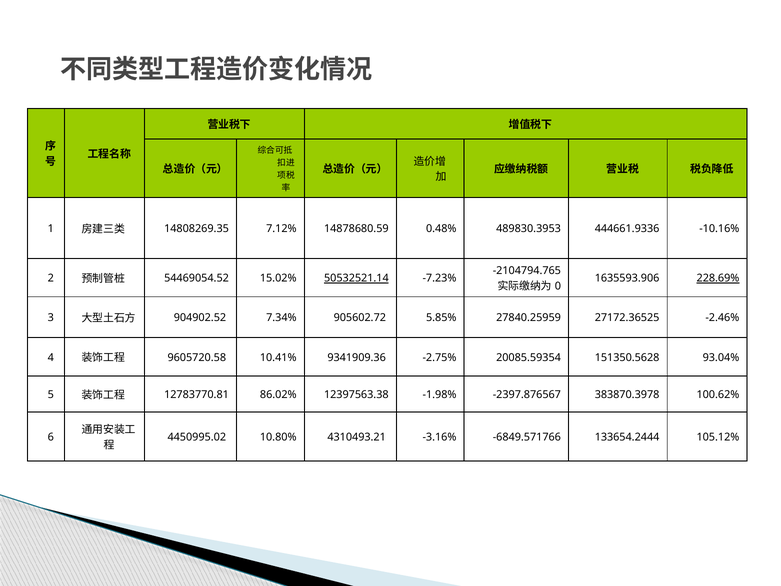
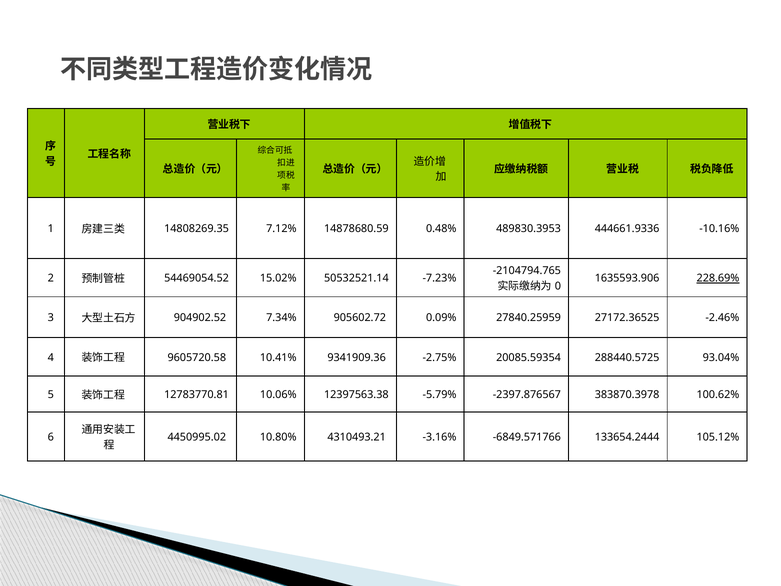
50532521.14 underline: present -> none (356, 278)
5.85%: 5.85% -> 0.09% (441, 318)
151350.5628: 151350.5628 -> 288440.5725 (627, 357)
86.02%: 86.02% -> 10.06% (278, 394)
-1.98%: -1.98% -> -5.79% (439, 394)
